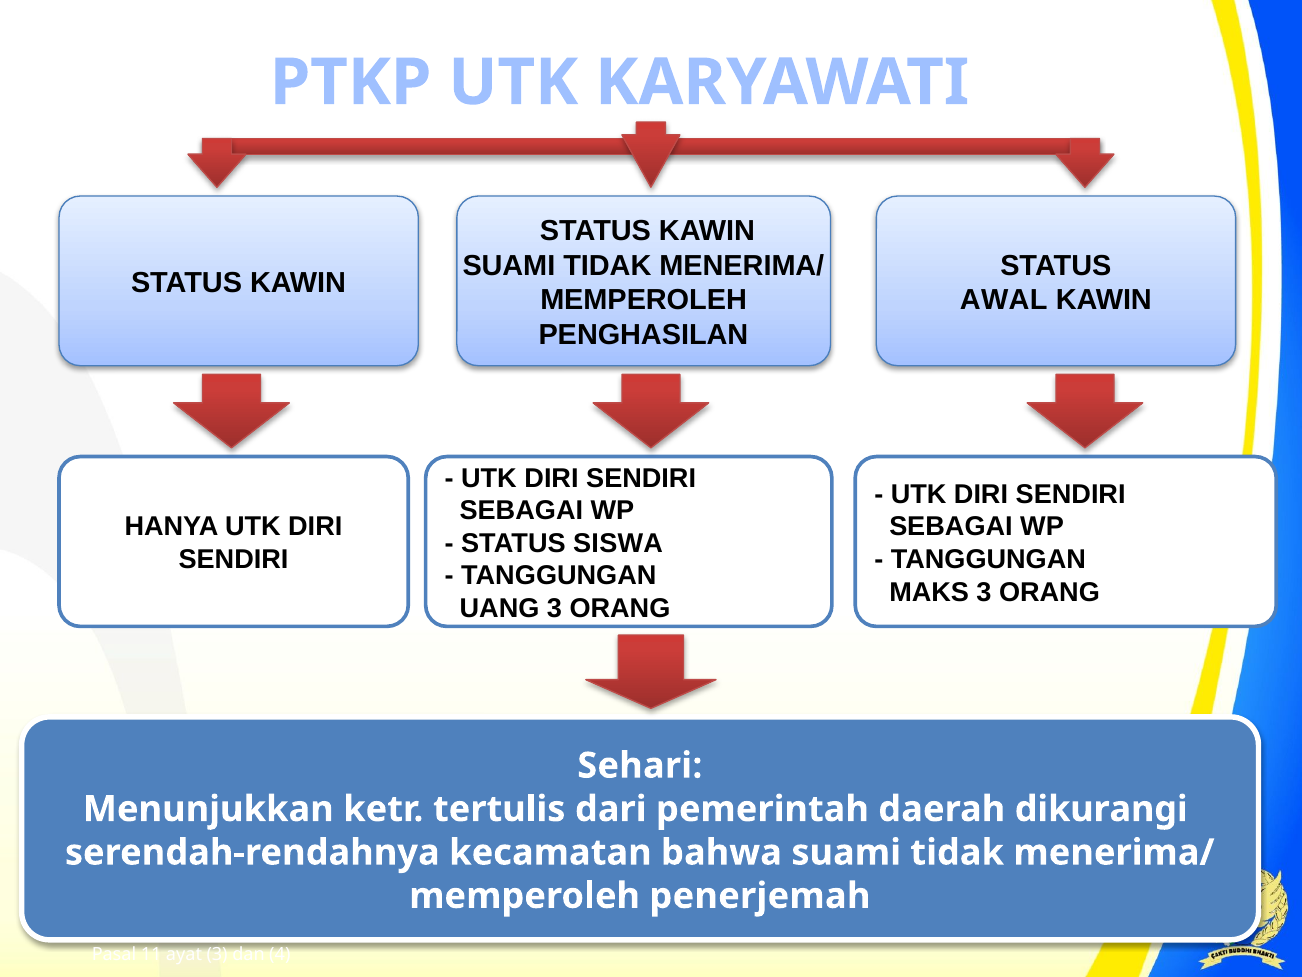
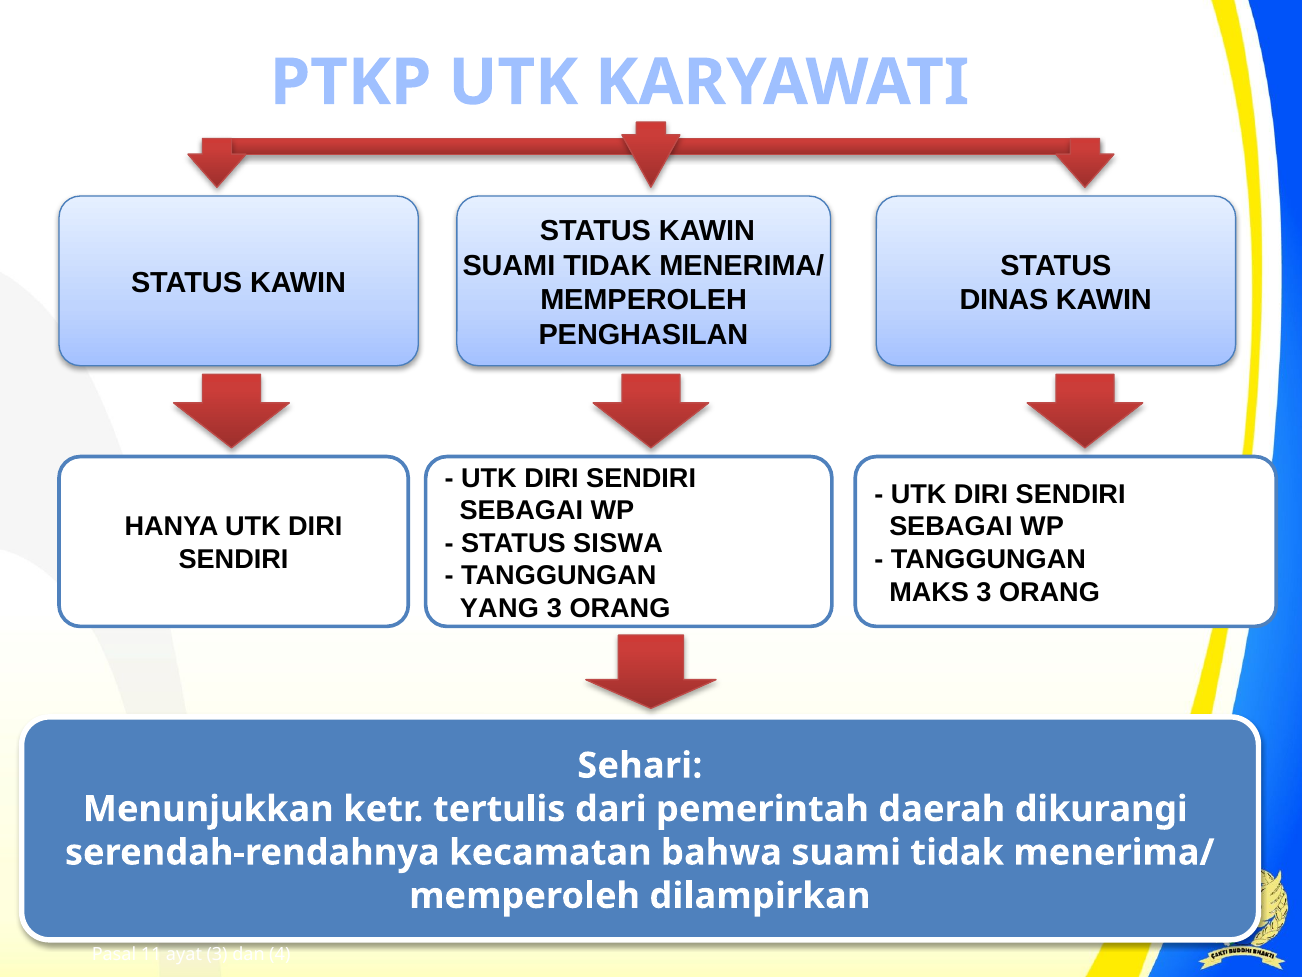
AWAL: AWAL -> DINAS (1004, 300)
UANG: UANG -> YANG (499, 608)
penerjemah: penerjemah -> dilampirkan (760, 896)
